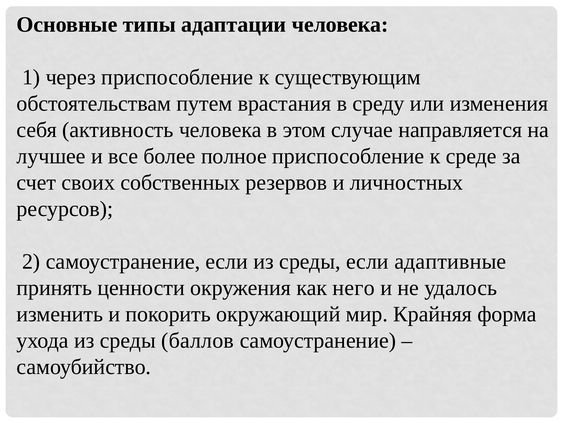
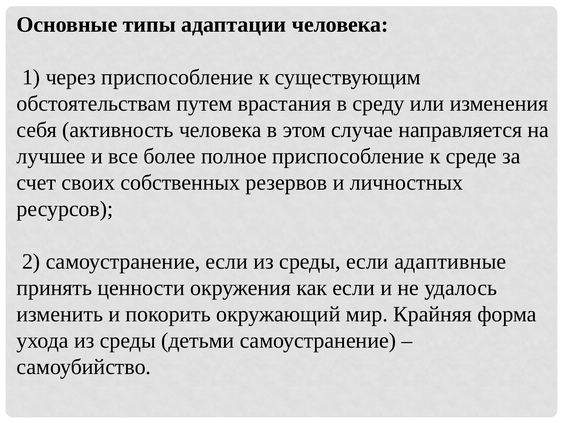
как него: него -> если (354, 287)
баллов: баллов -> детьми (198, 340)
